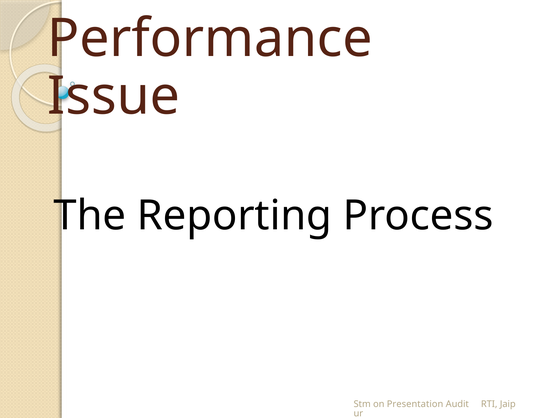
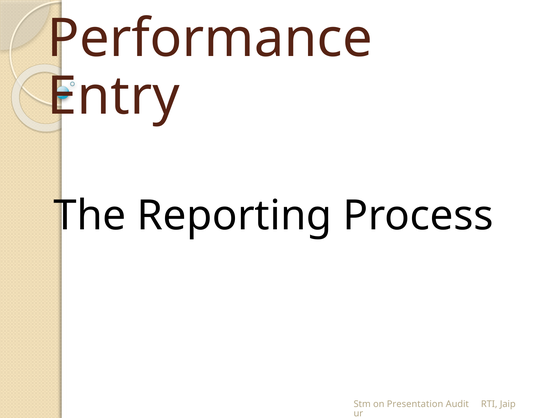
Issue: Issue -> Entry (114, 96)
